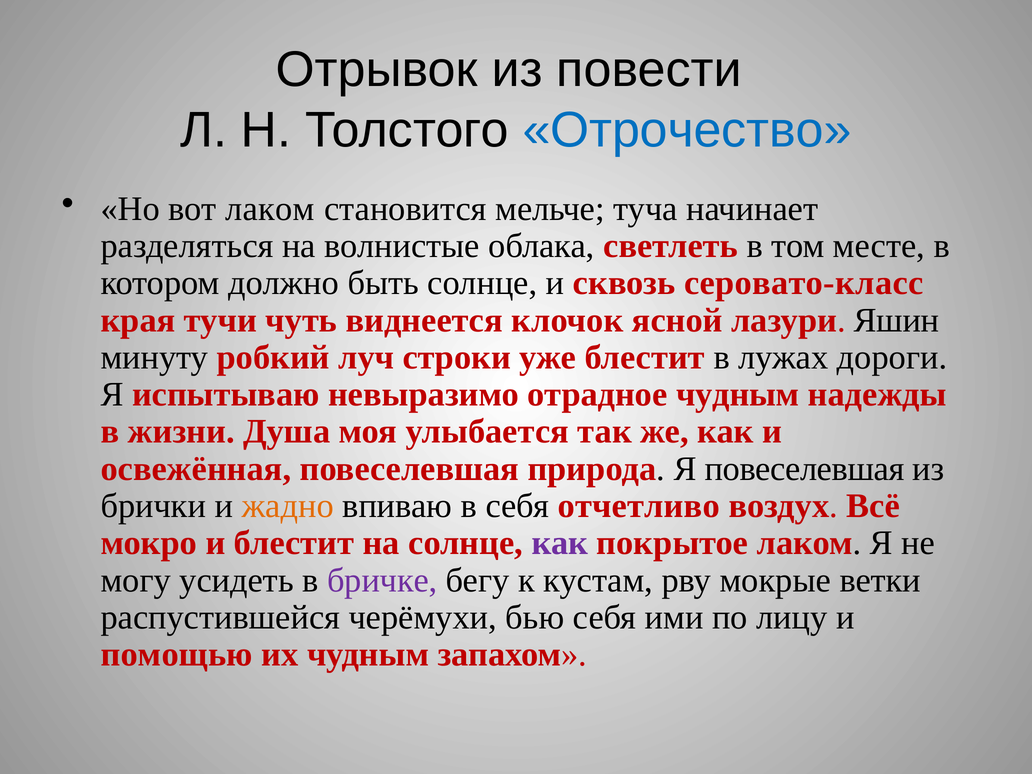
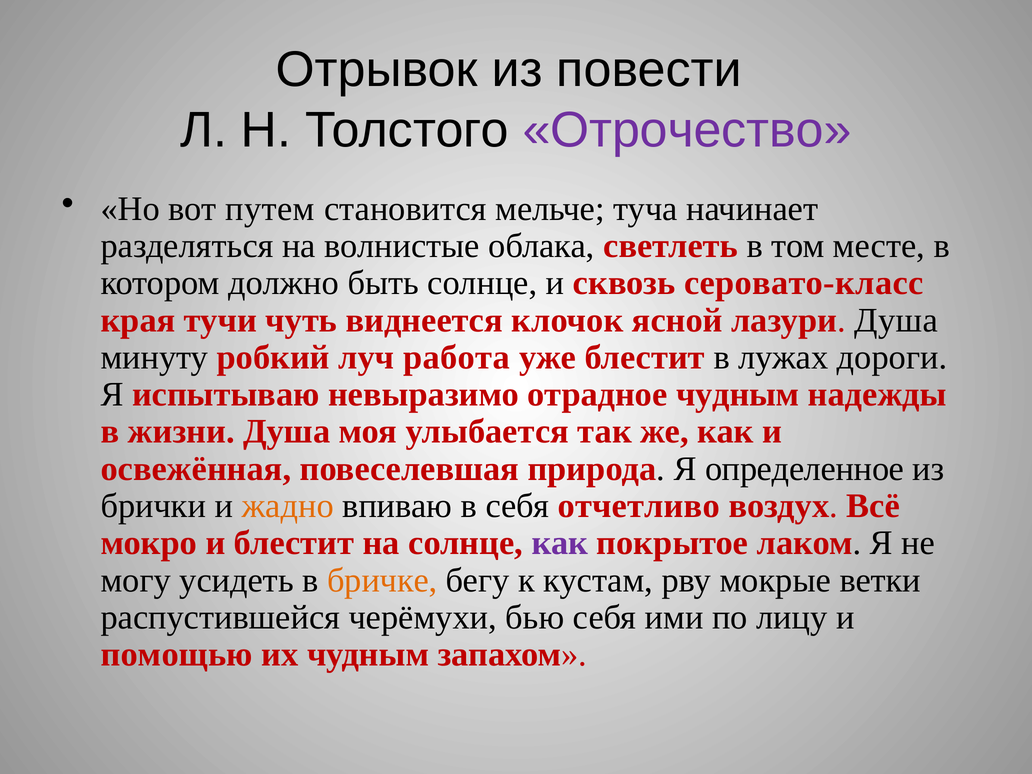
Отрочество colour: blue -> purple (687, 130)
вот лаком: лаком -> путем (270, 209)
лазури Яшин: Яшин -> Душа (896, 320)
строки: строки -> работа (457, 357)
Я повеселевшая: повеселевшая -> определенное (805, 469)
бричке colour: purple -> orange (382, 580)
